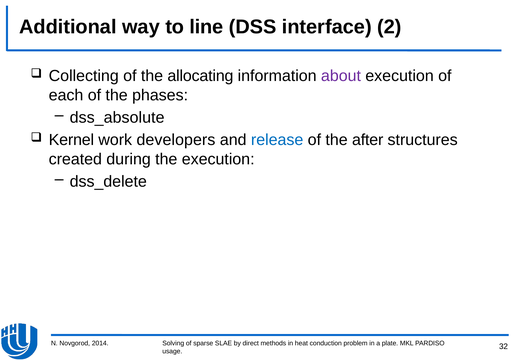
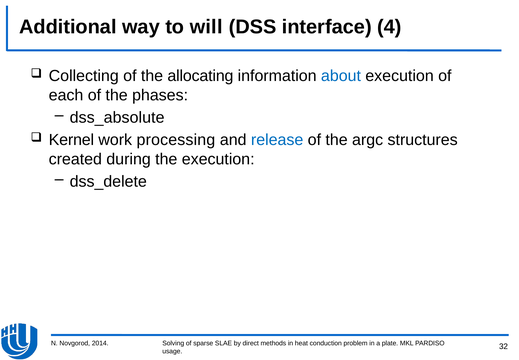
line: line -> will (206, 27)
2: 2 -> 4 (389, 27)
about colour: purple -> blue (341, 76)
developers: developers -> processing (176, 140)
after: after -> argc (368, 140)
